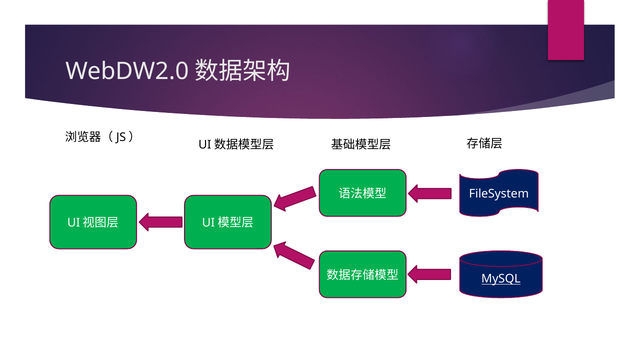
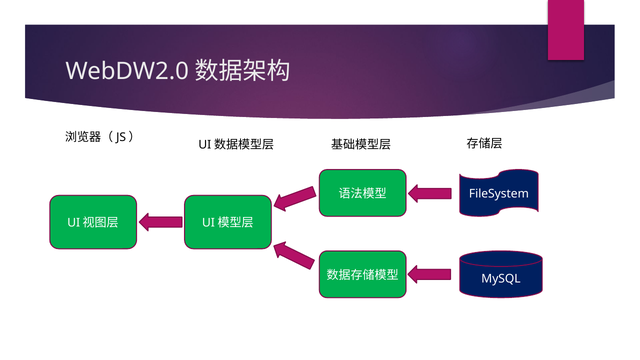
MySQL underline: present -> none (501, 279)
